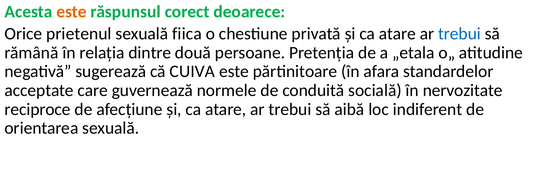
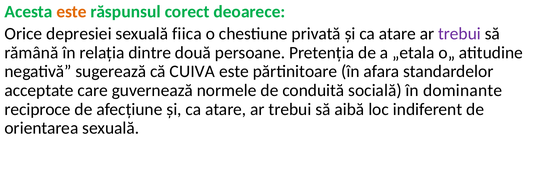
prietenul: prietenul -> depresiei (79, 34)
trebui colour: blue -> purple (459, 34)
nervozitate: nervozitate -> dominante (463, 90)
